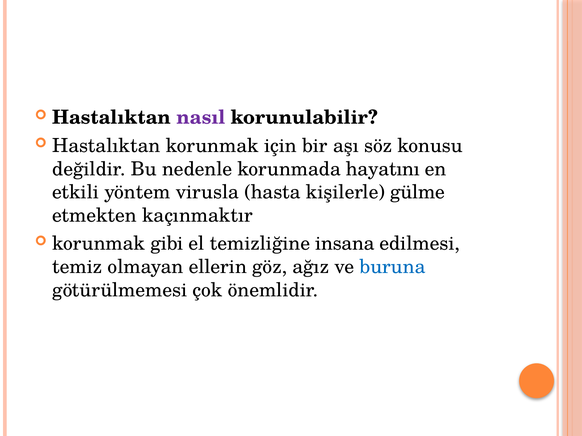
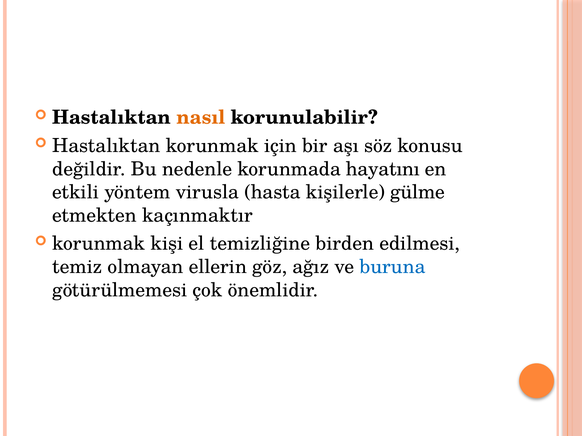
nasıl colour: purple -> orange (201, 118)
gibi: gibi -> kişi (167, 244)
insana: insana -> birden (345, 244)
